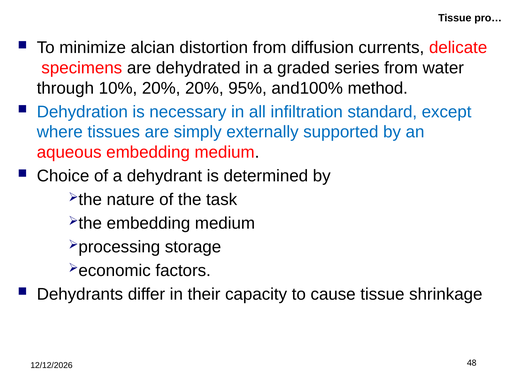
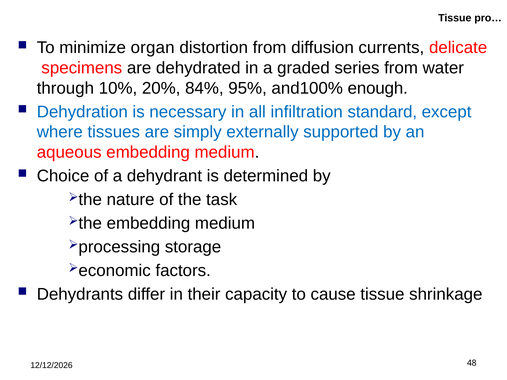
alcian: alcian -> organ (153, 48)
20% 20%: 20% -> 84% (204, 88)
method: method -> enough (378, 88)
